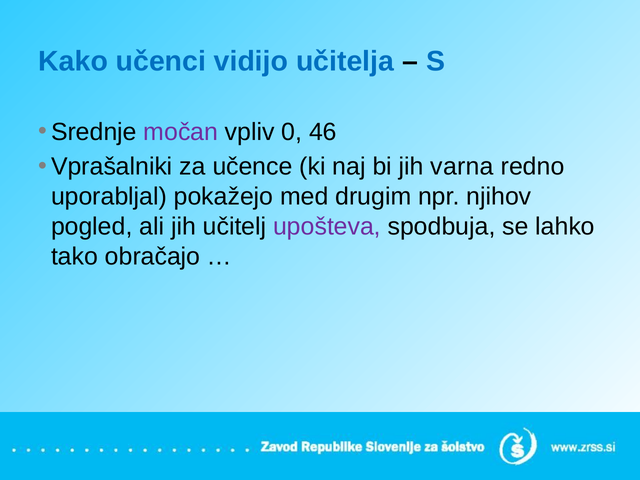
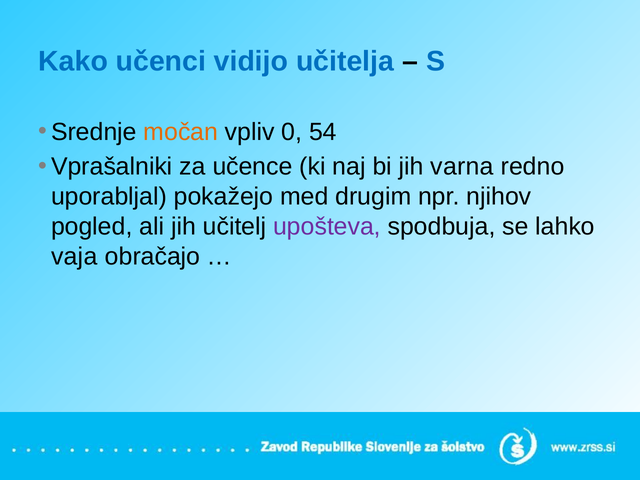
močan colour: purple -> orange (181, 132)
46: 46 -> 54 (323, 132)
tako: tako -> vaja (74, 256)
